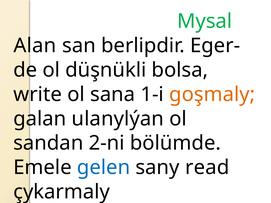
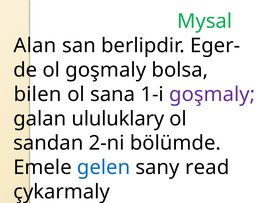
ol düşnükli: düşnükli -> goşmaly (106, 70)
write: write -> bilen (38, 94)
goşmaly colour: orange -> purple (212, 94)
ulanylýan: ulanylýan -> ululuklary (118, 119)
